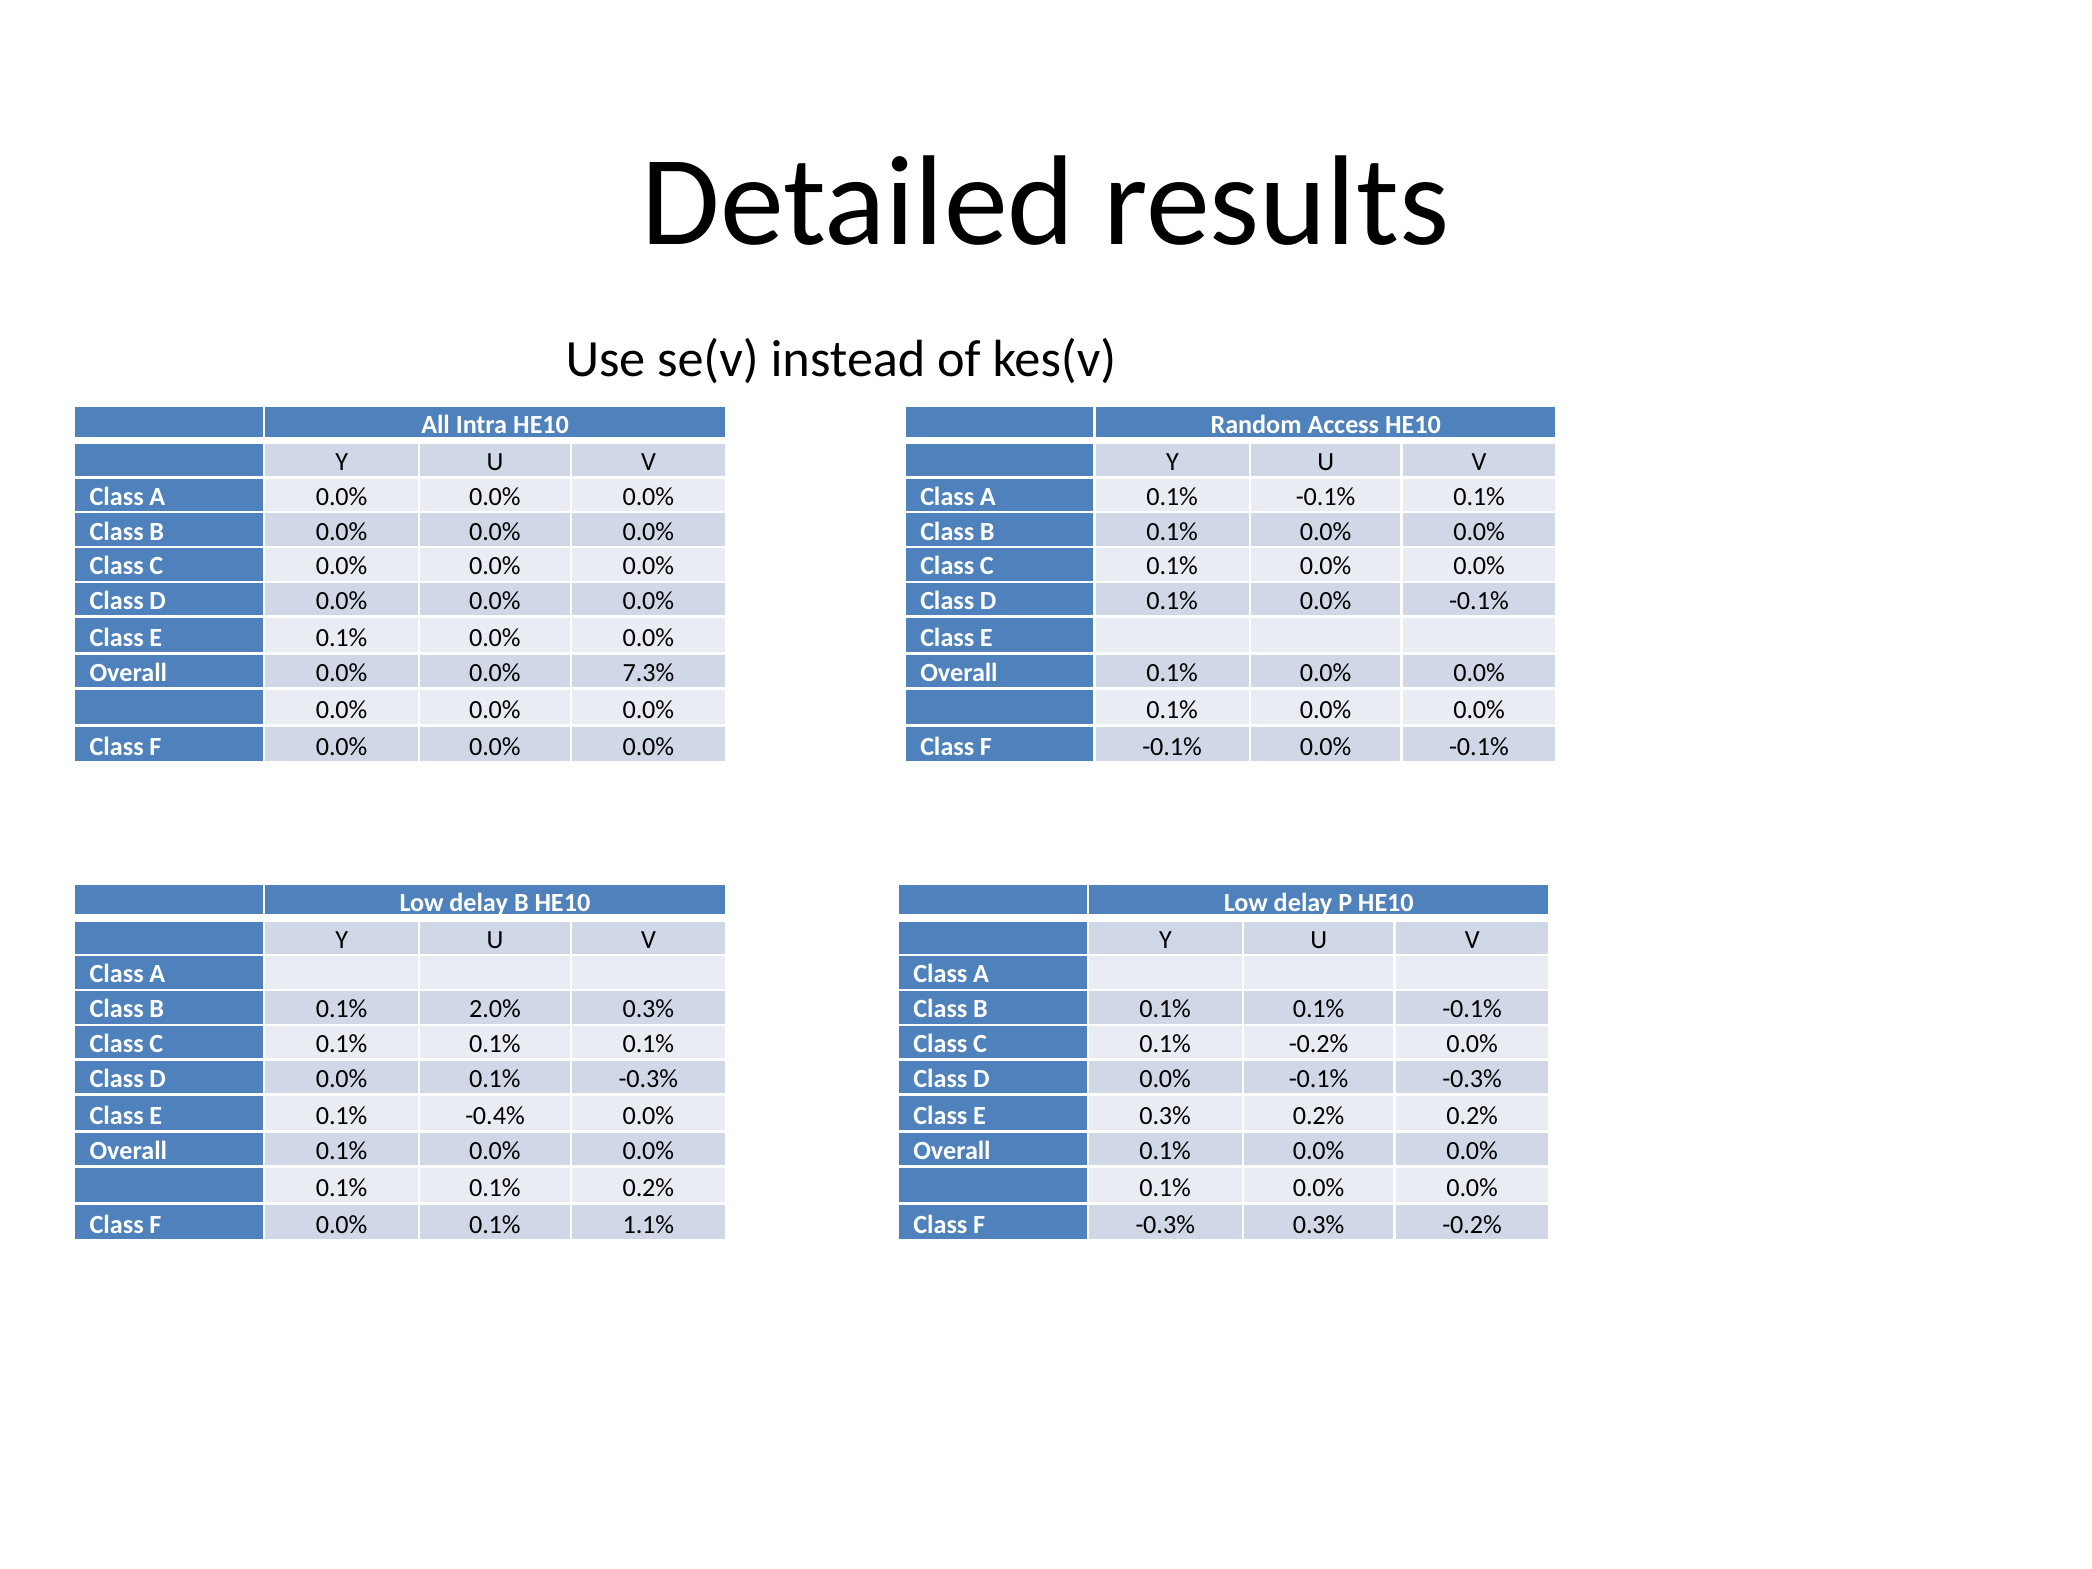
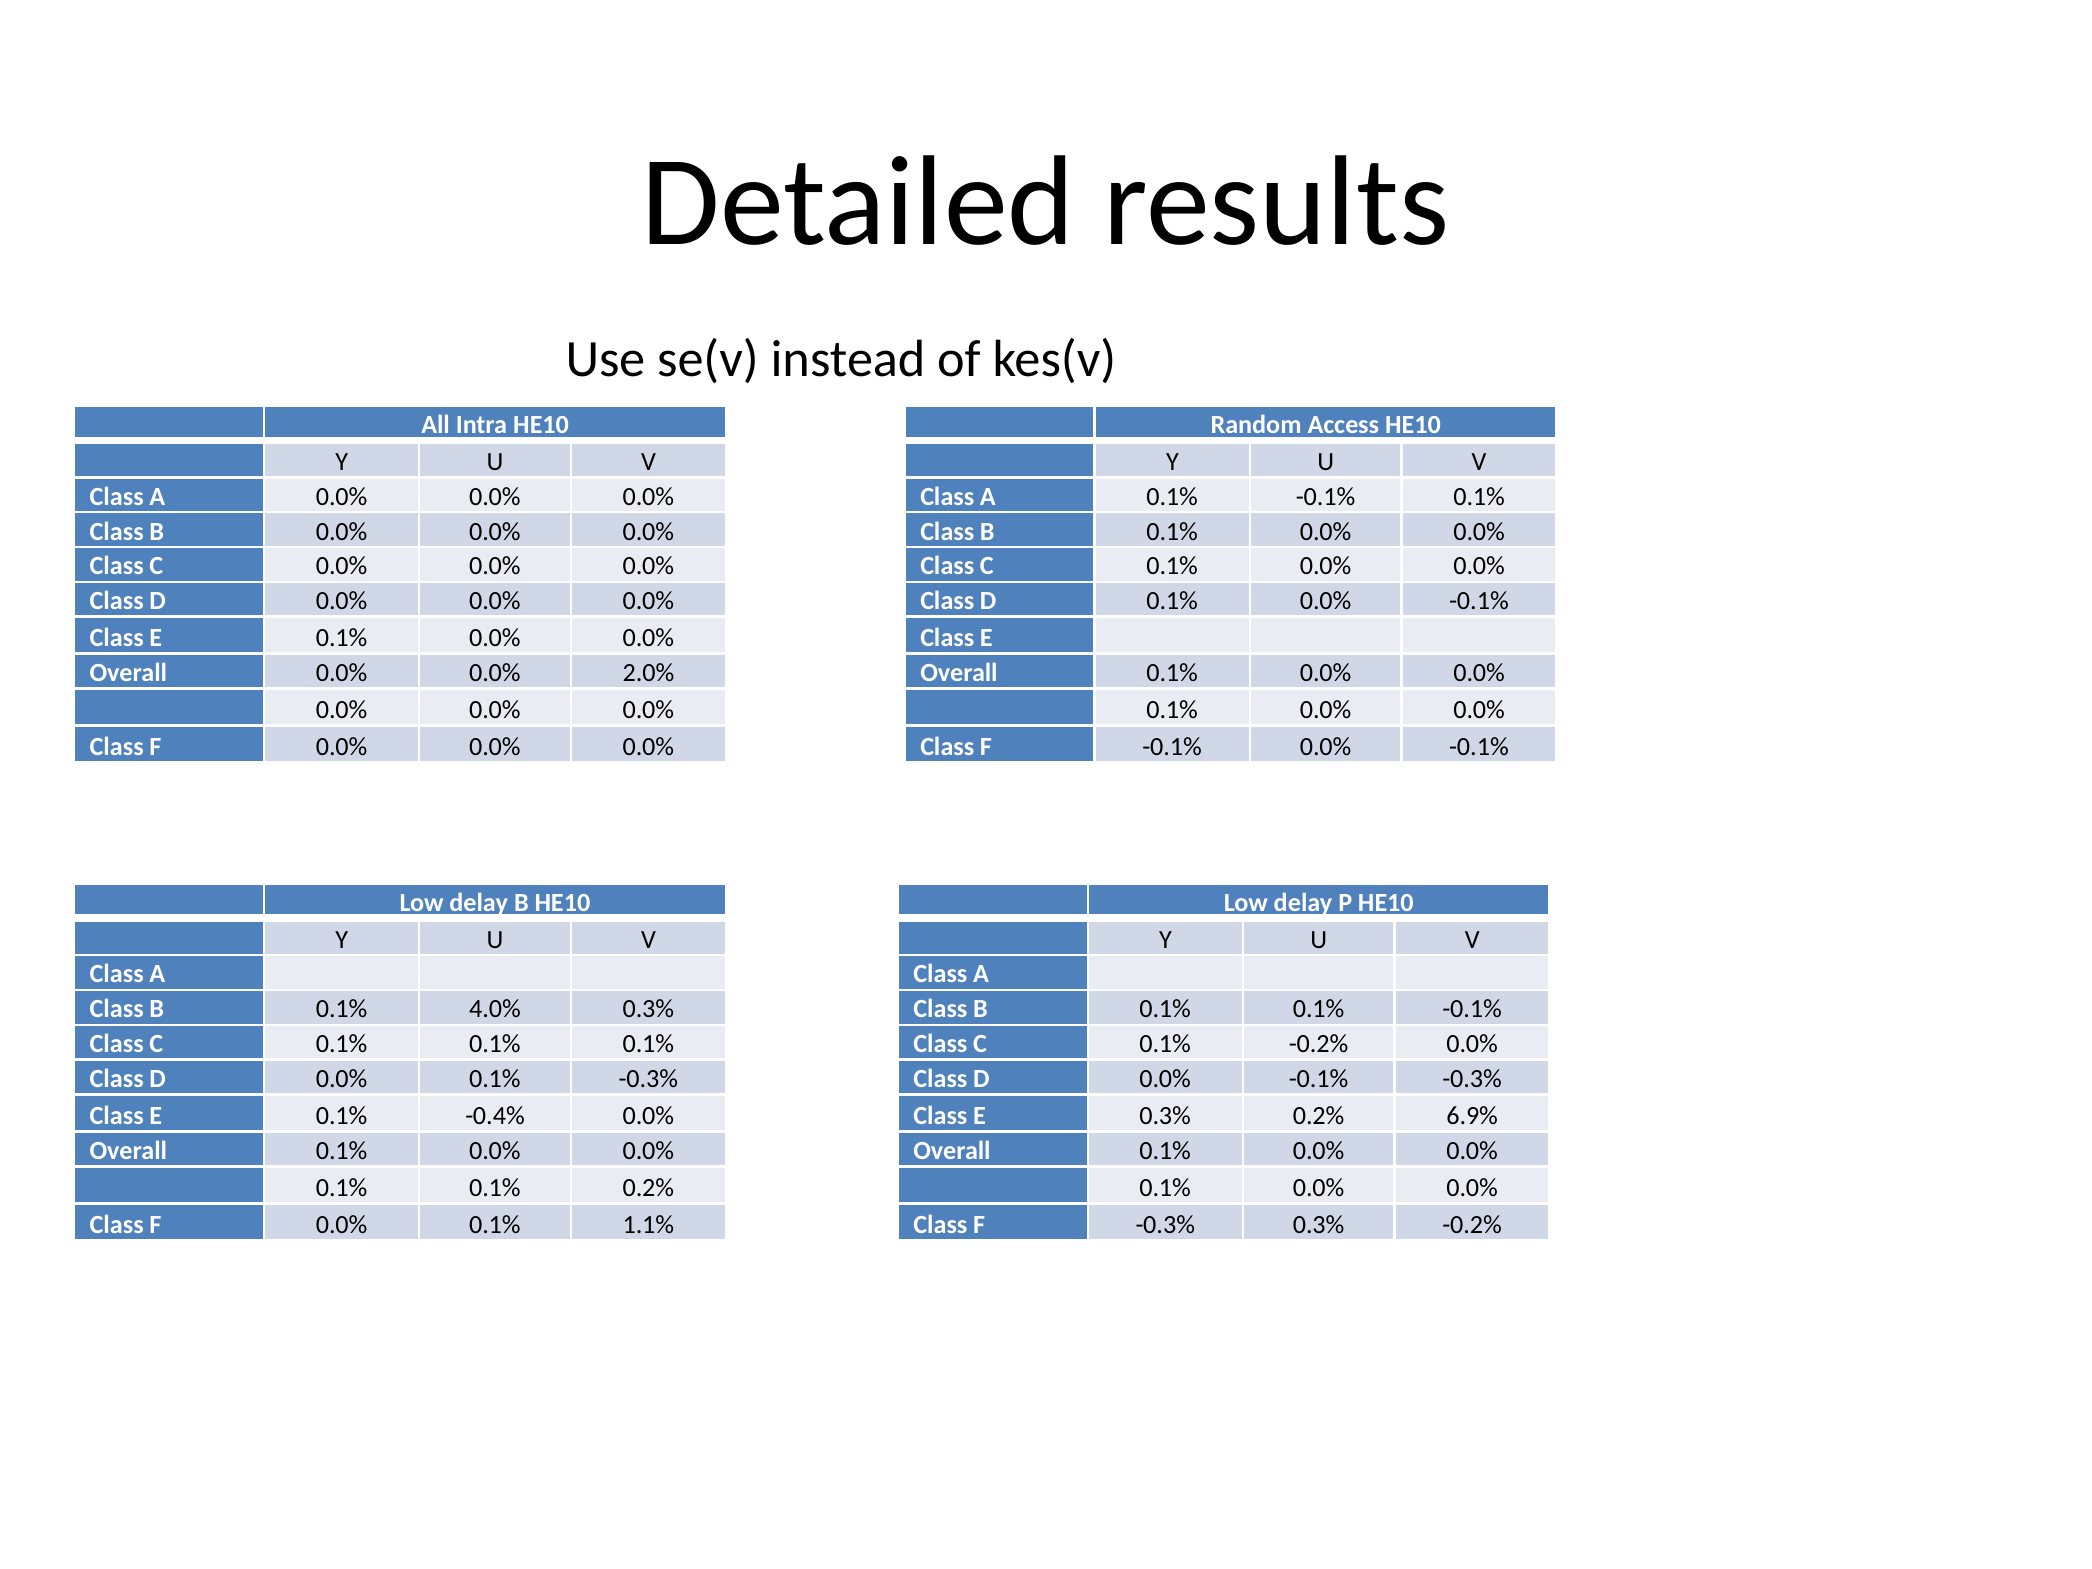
7.3%: 7.3% -> 2.0% (648, 673)
2.0%: 2.0% -> 4.0% (495, 1009)
0.2% 0.2%: 0.2% -> 6.9% (1472, 1116)
